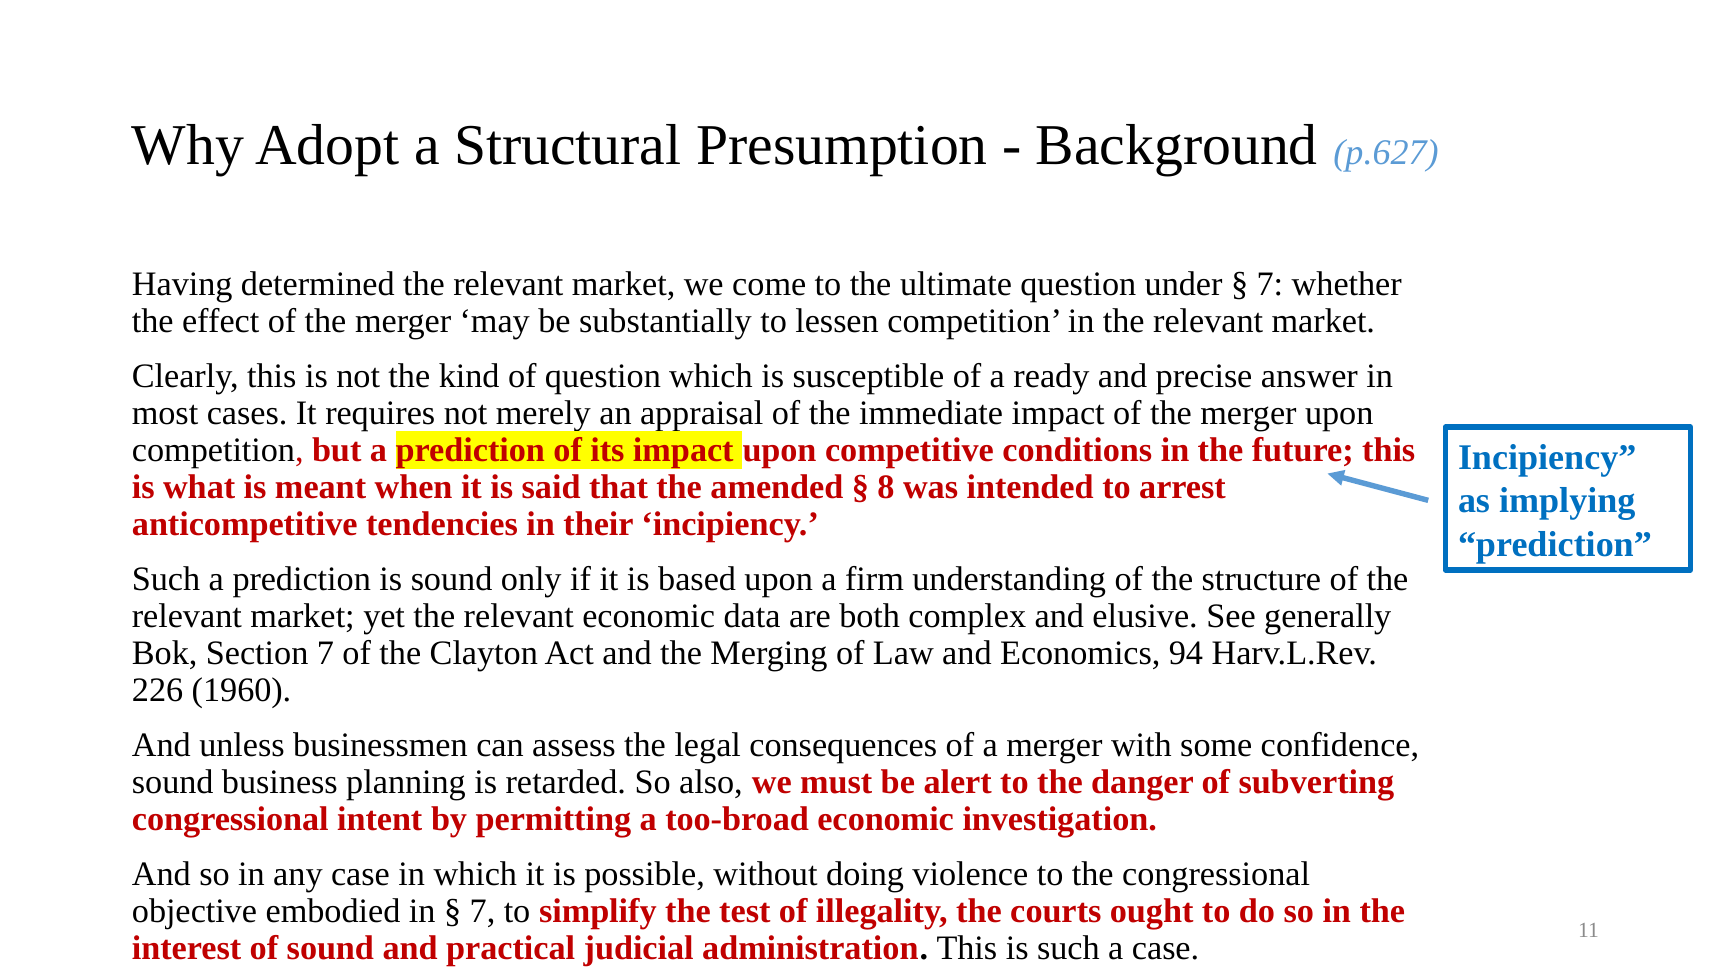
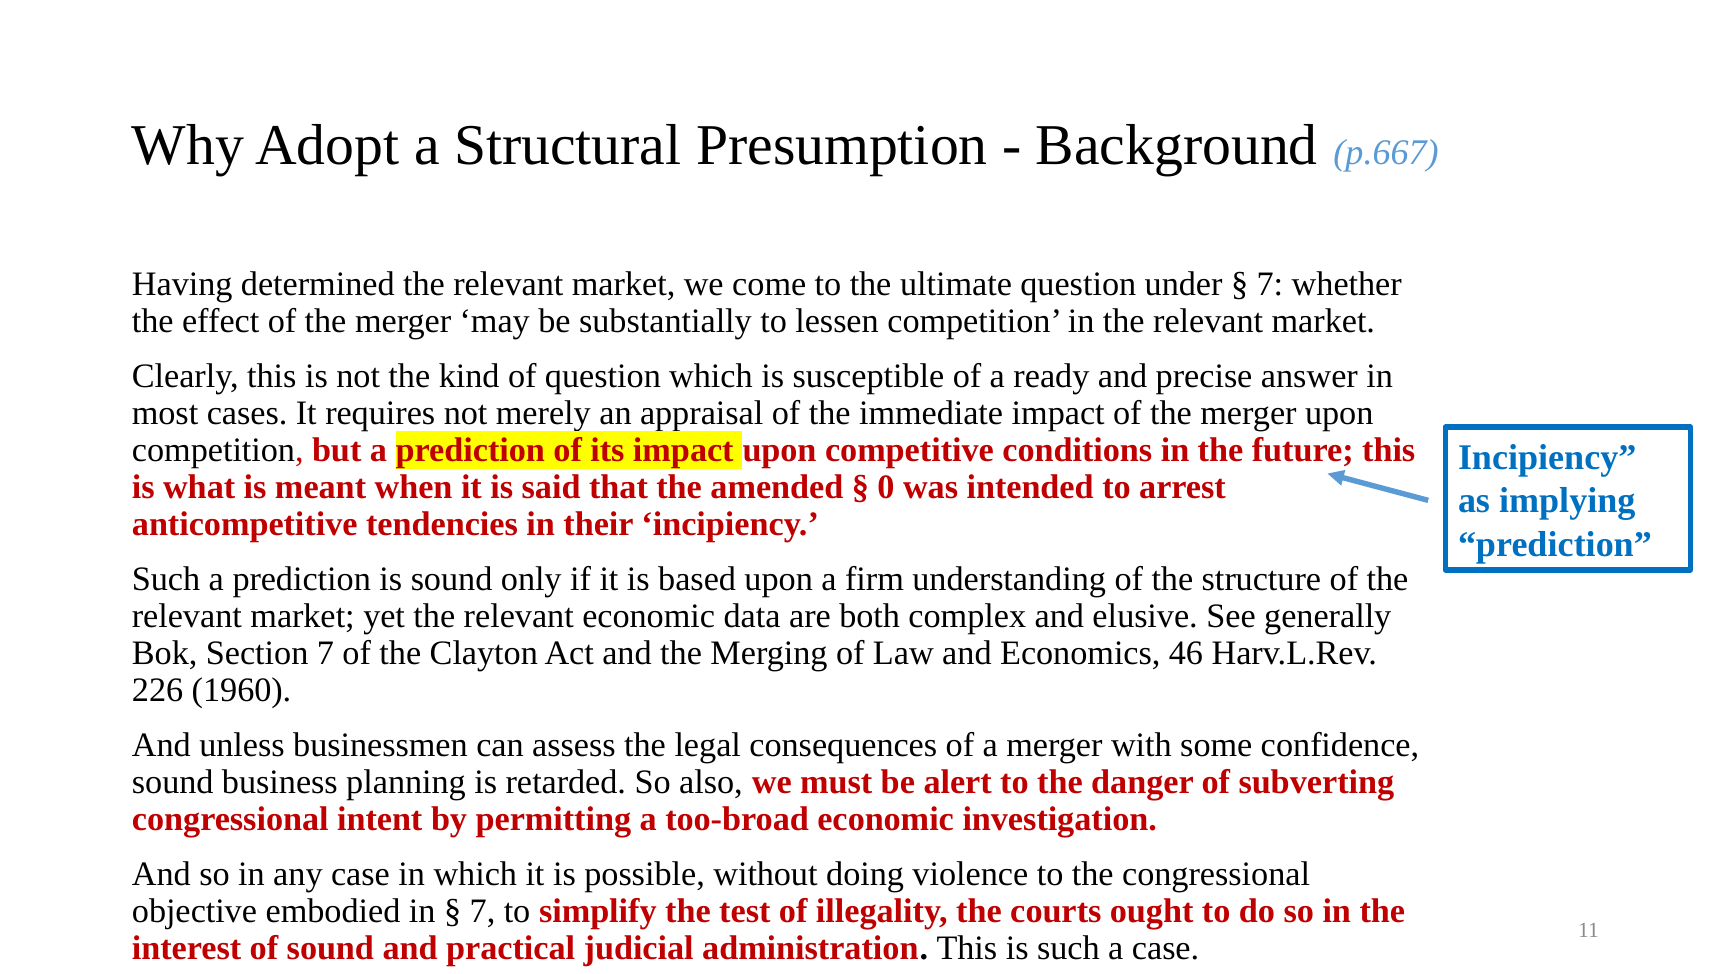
p.627: p.627 -> p.667 (1386, 153)
8: 8 -> 0 (886, 487)
94: 94 -> 46 (1186, 653)
